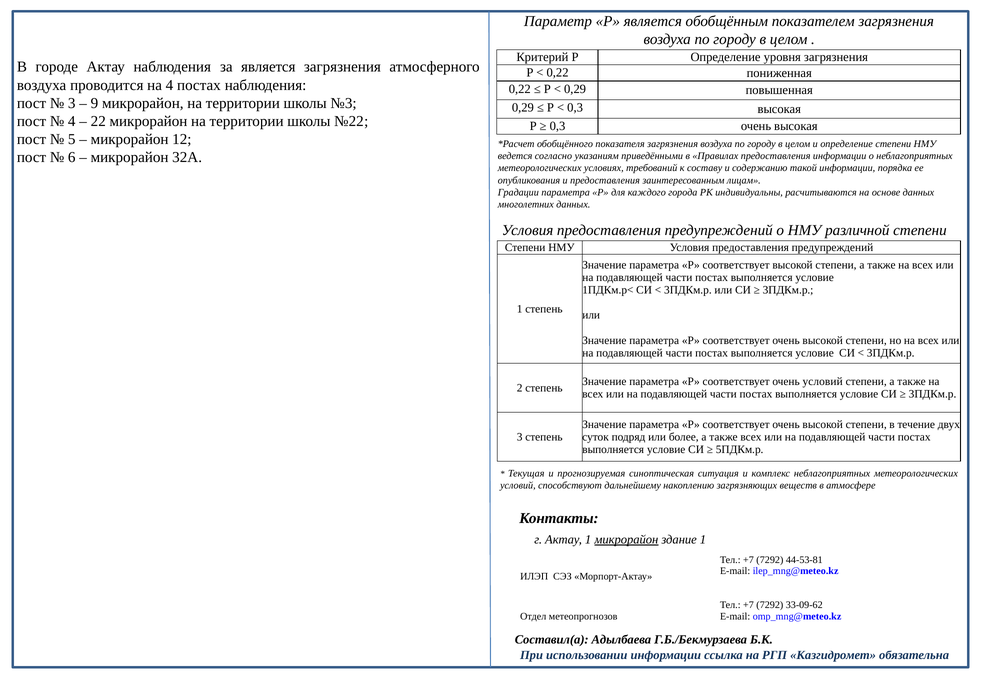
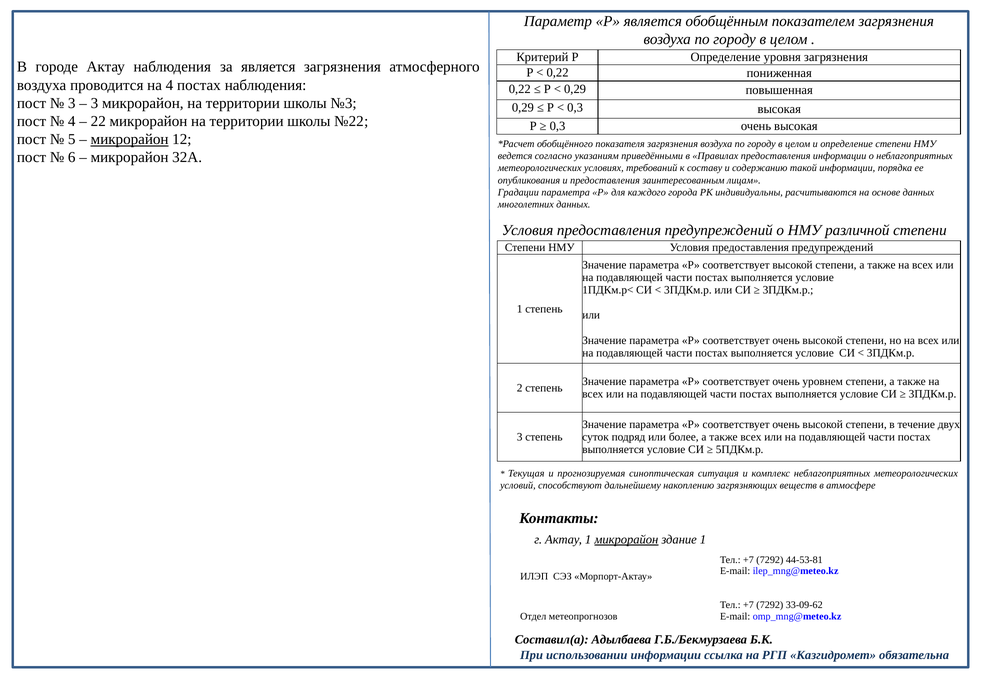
9: 9 -> 3 (95, 103)
микрорайон underline: none -> present (130, 139)
очень условий: условий -> уровнем (823, 382)
